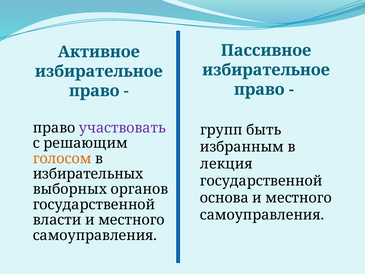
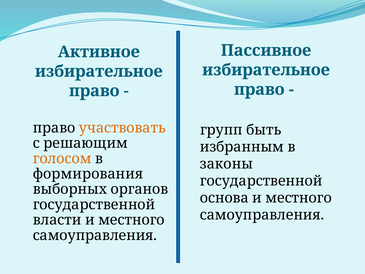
участвовать colour: purple -> orange (122, 128)
лекция: лекция -> законы (226, 164)
избирательных: избирательных -> формирования (88, 174)
